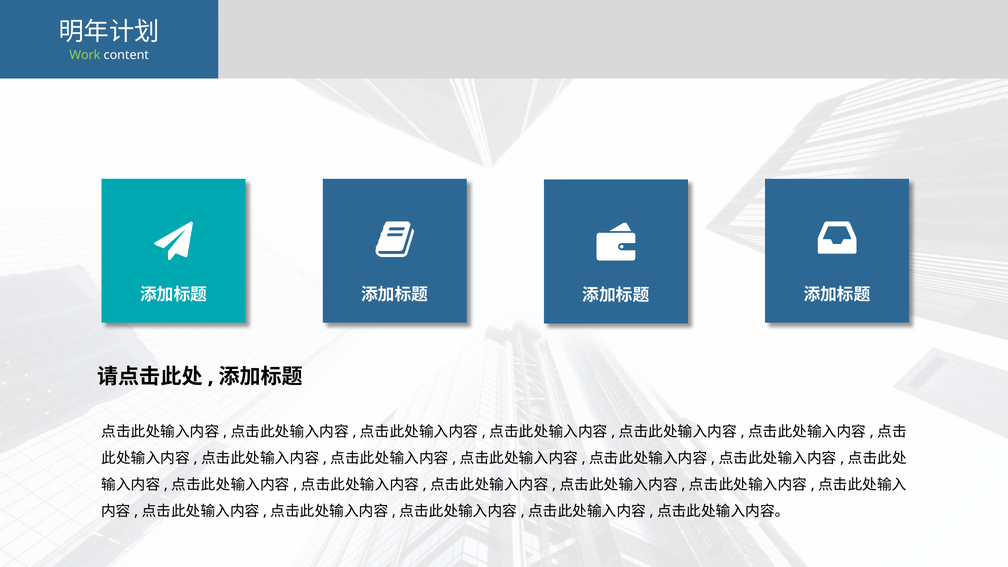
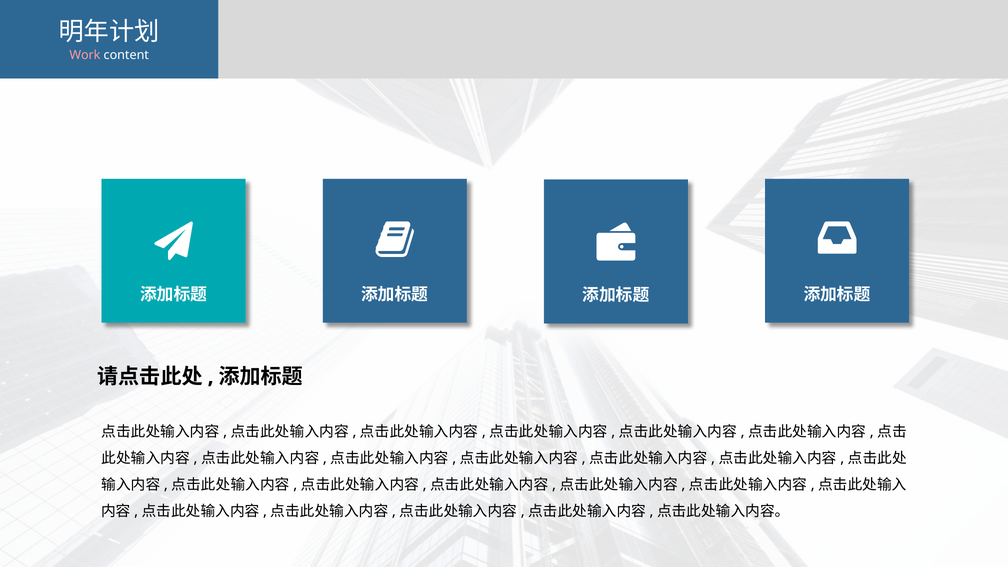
Work colour: light green -> pink (85, 55)
